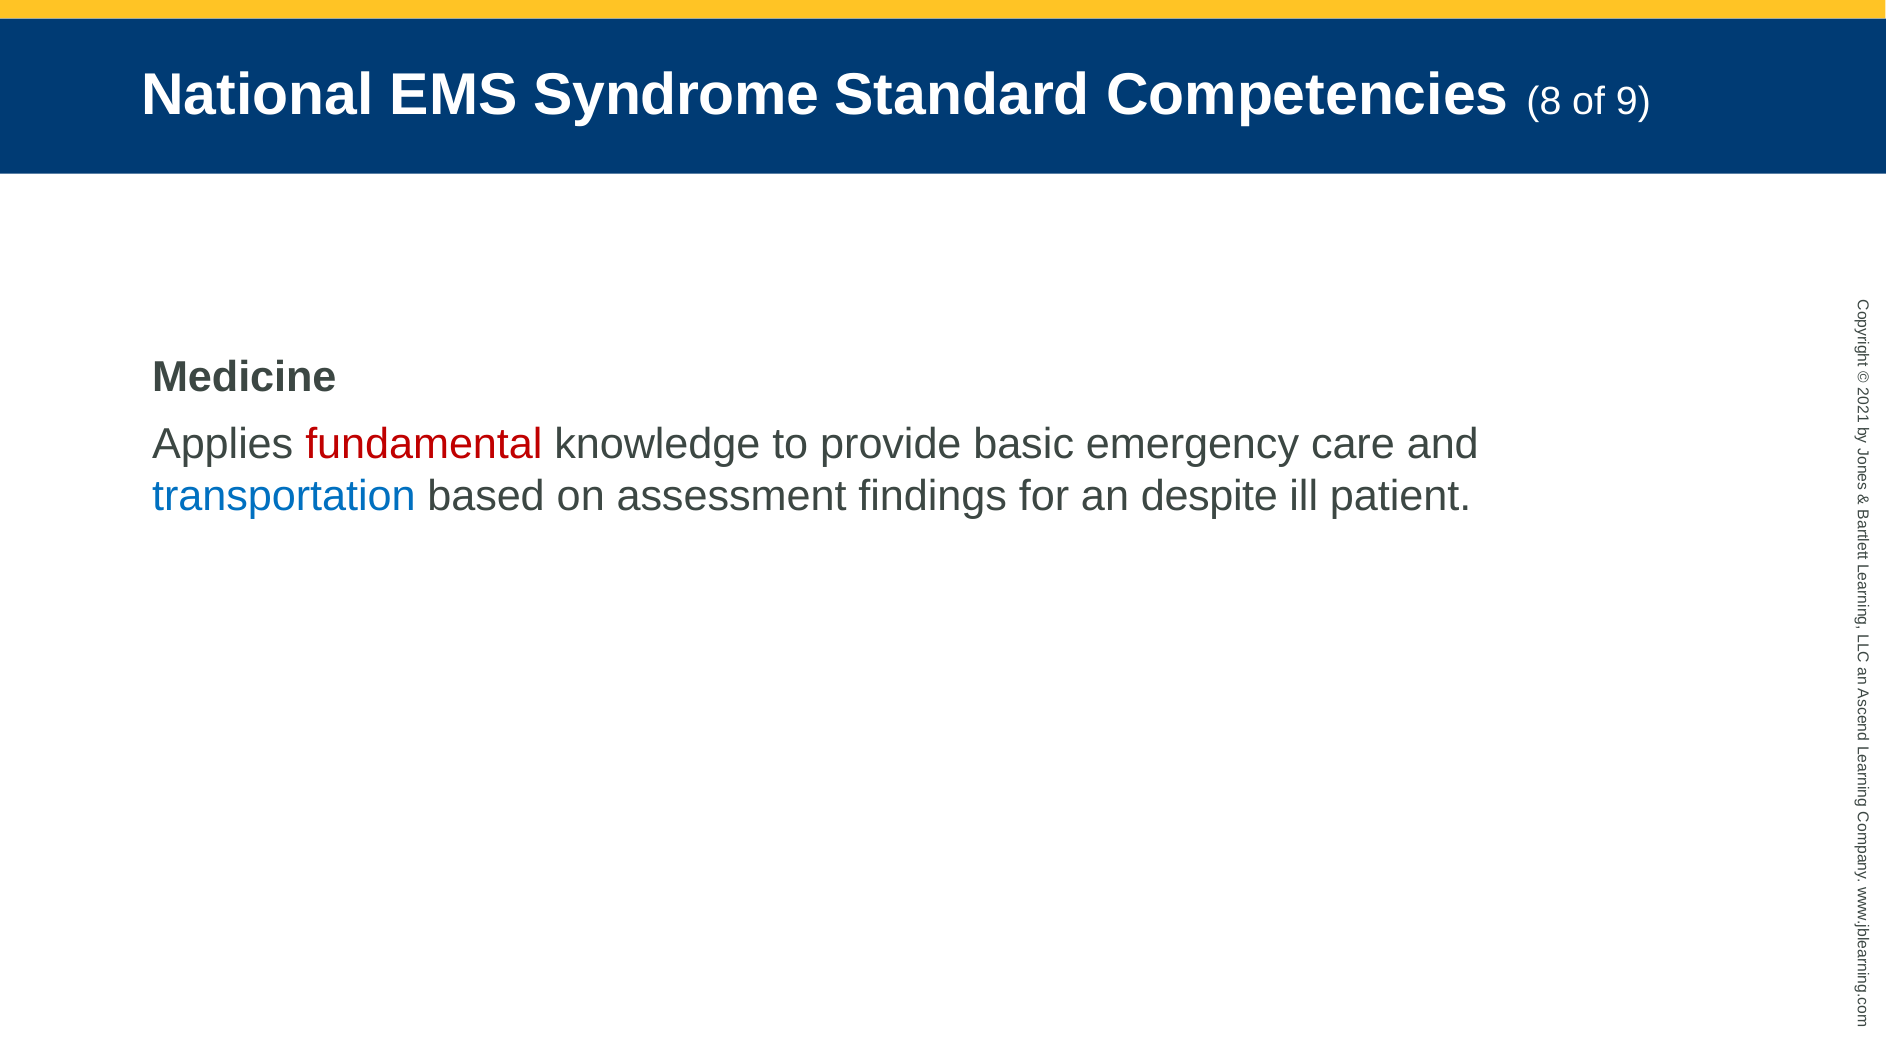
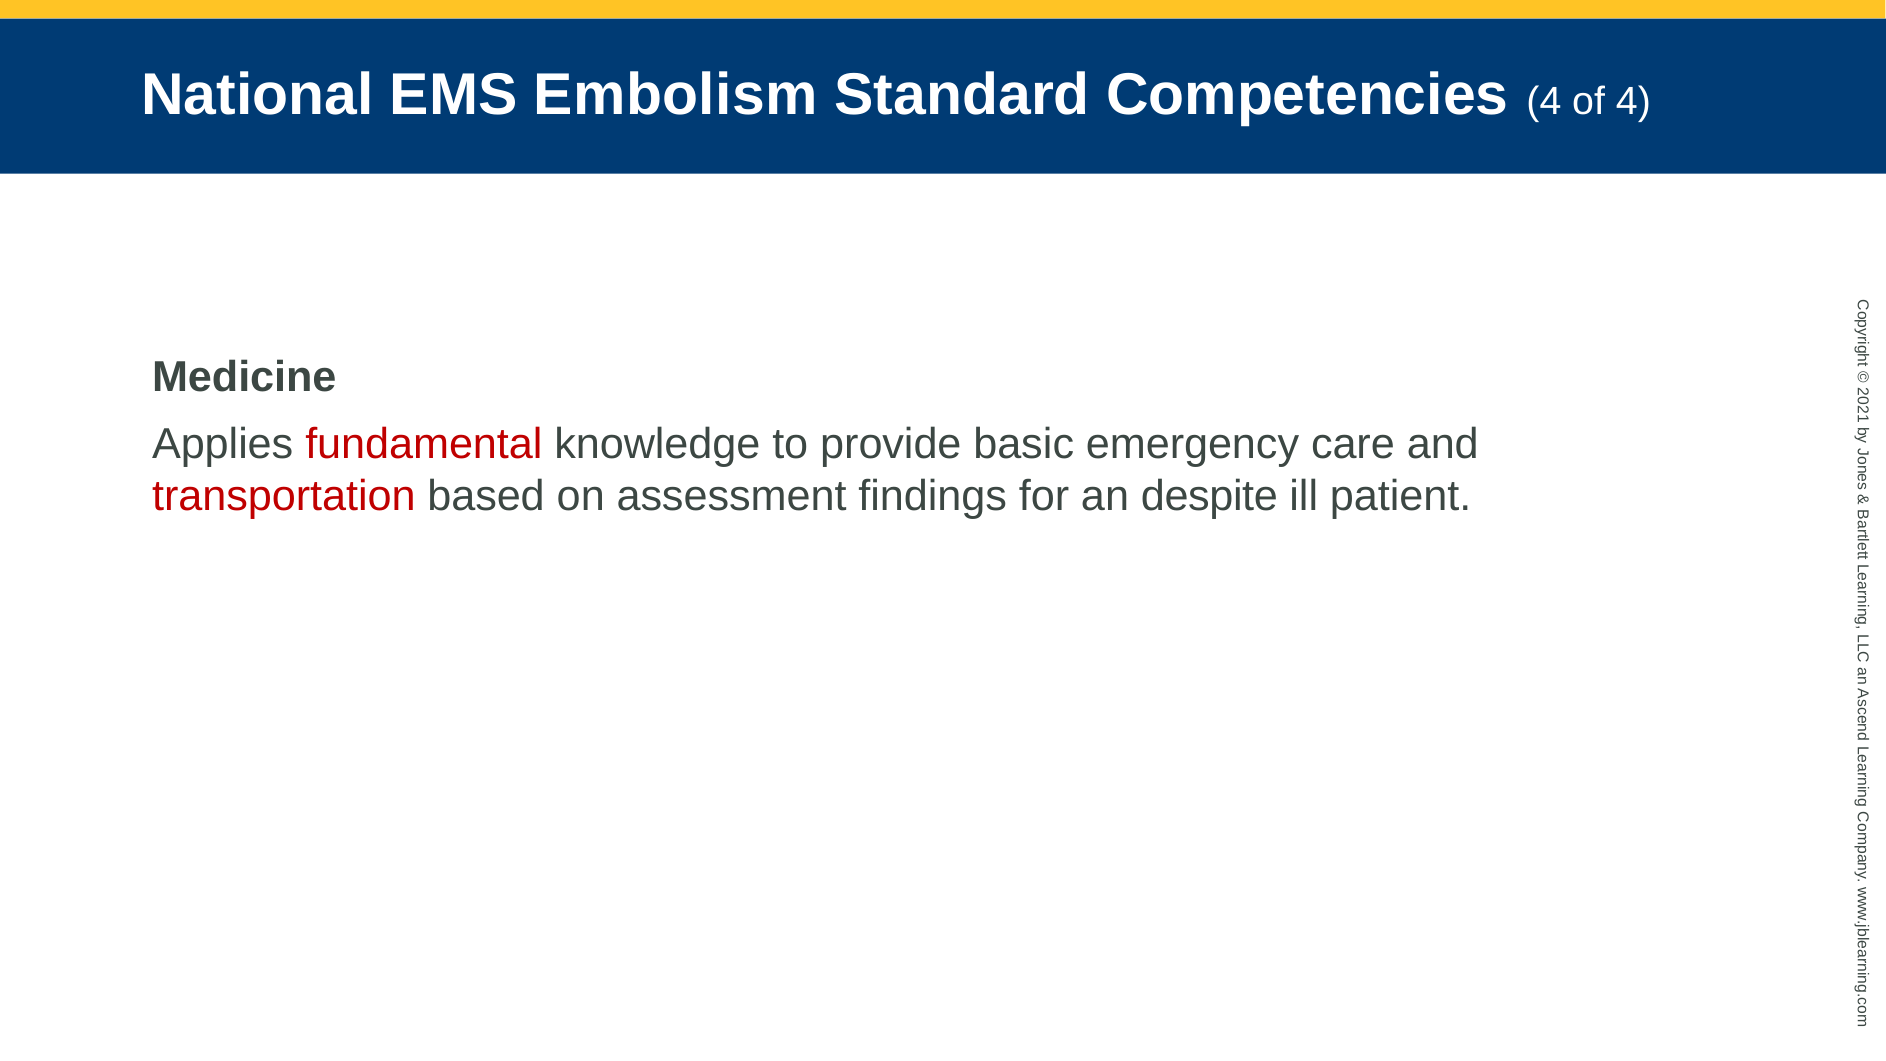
Syndrome: Syndrome -> Embolism (676, 95)
Competencies 8: 8 -> 4 (1544, 101)
of 9: 9 -> 4 (1633, 101)
transportation colour: blue -> red (284, 496)
